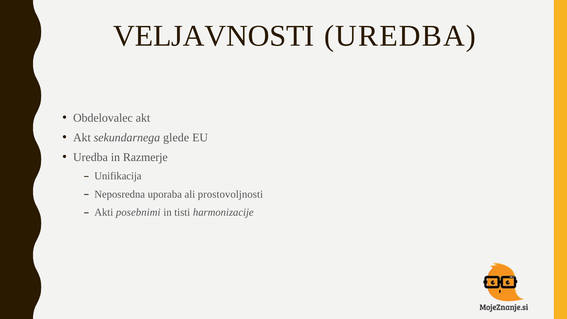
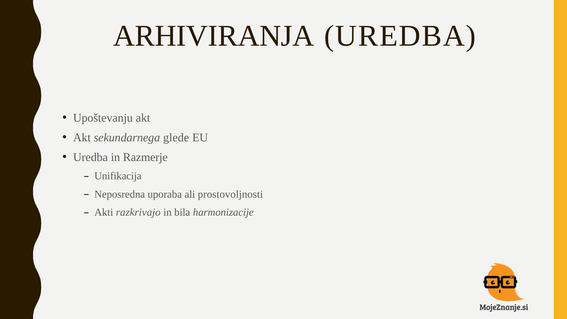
VELJAVNOSTI: VELJAVNOSTI -> ARHIVIRANJA (214, 36)
Obdelovalec: Obdelovalec -> Upoštevanju (103, 118)
posebnimi: posebnimi -> razkrivajo (138, 212)
tisti: tisti -> bila (182, 212)
